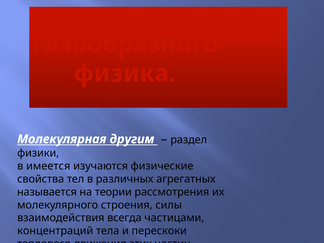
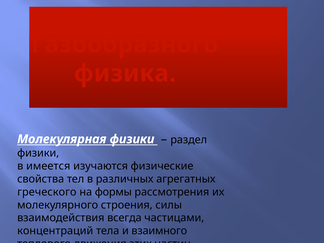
Молекулярная другим: другим -> физики (132, 139)
называется: называется -> греческого (47, 192)
теории: теории -> формы (113, 192)
перескоки: перескоки -> взаимного (159, 231)
